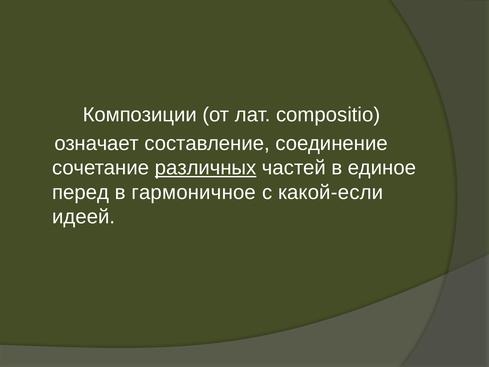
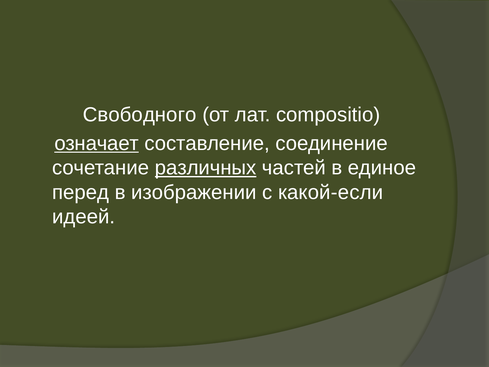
Композиции: Композиции -> Свободного (140, 115)
означает underline: none -> present (97, 143)
гармоничное: гармоничное -> изображении (194, 192)
